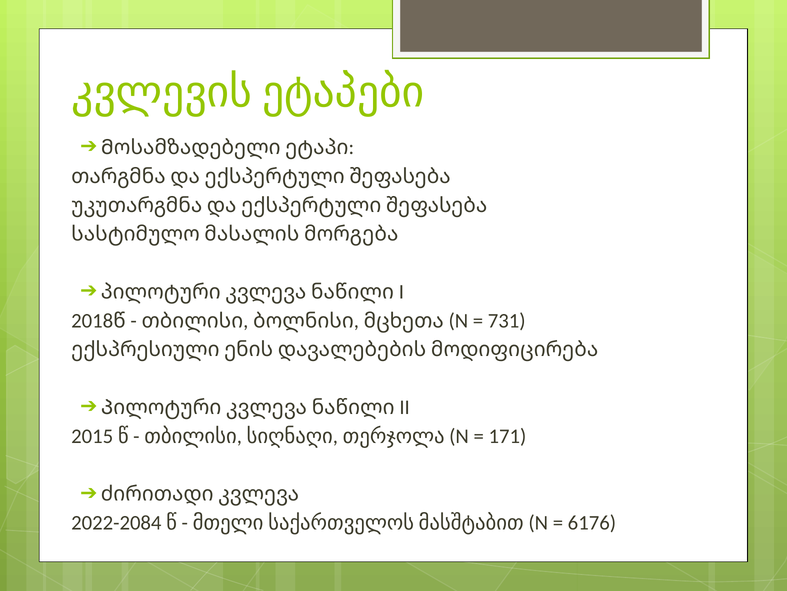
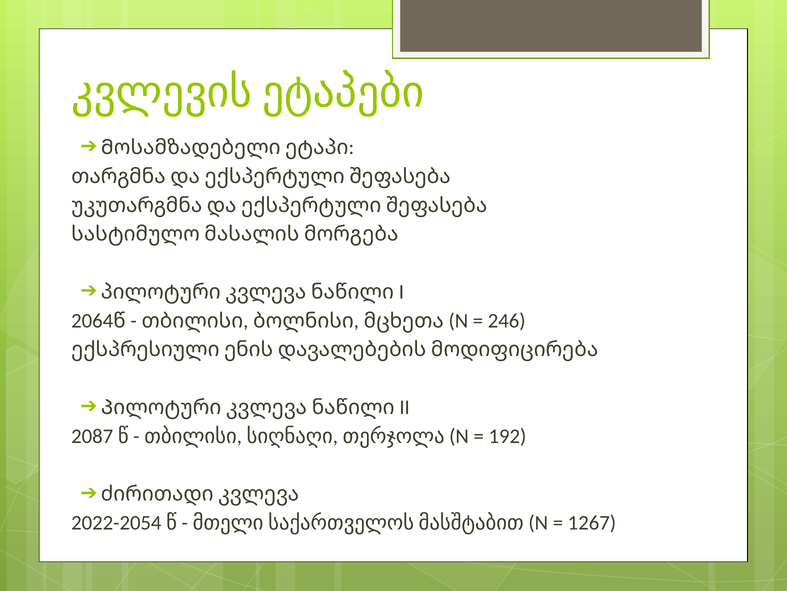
2018: 2018 -> 2064 (92, 320)
731: 731 -> 246 (507, 320)
2015: 2015 -> 2087 (92, 436)
171: 171 -> 192 (507, 436)
2022-2084: 2022-2084 -> 2022-2054 (116, 522)
6176: 6176 -> 1267 (592, 522)
